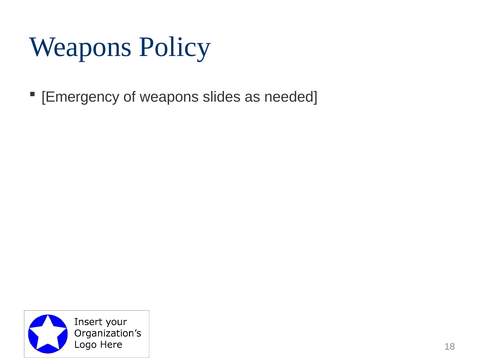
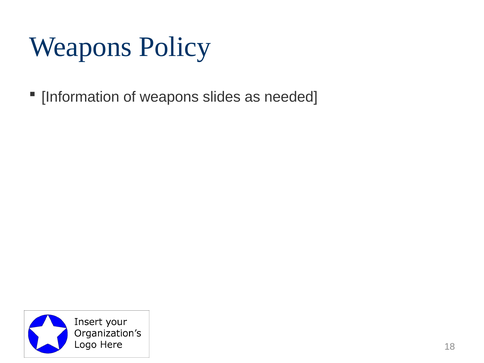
Emergency: Emergency -> Information (80, 97)
